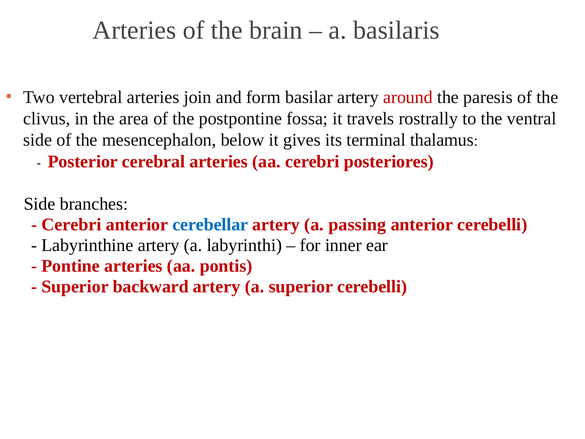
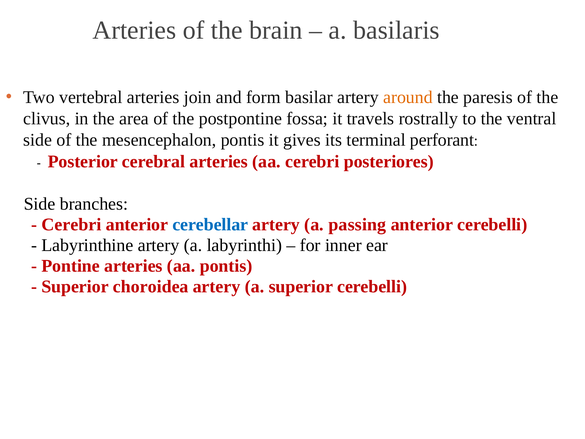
around colour: red -> orange (408, 97)
mesencephalon below: below -> pontis (243, 140)
thalamus: thalamus -> perforant (442, 140)
backward: backward -> choroidea (151, 287)
